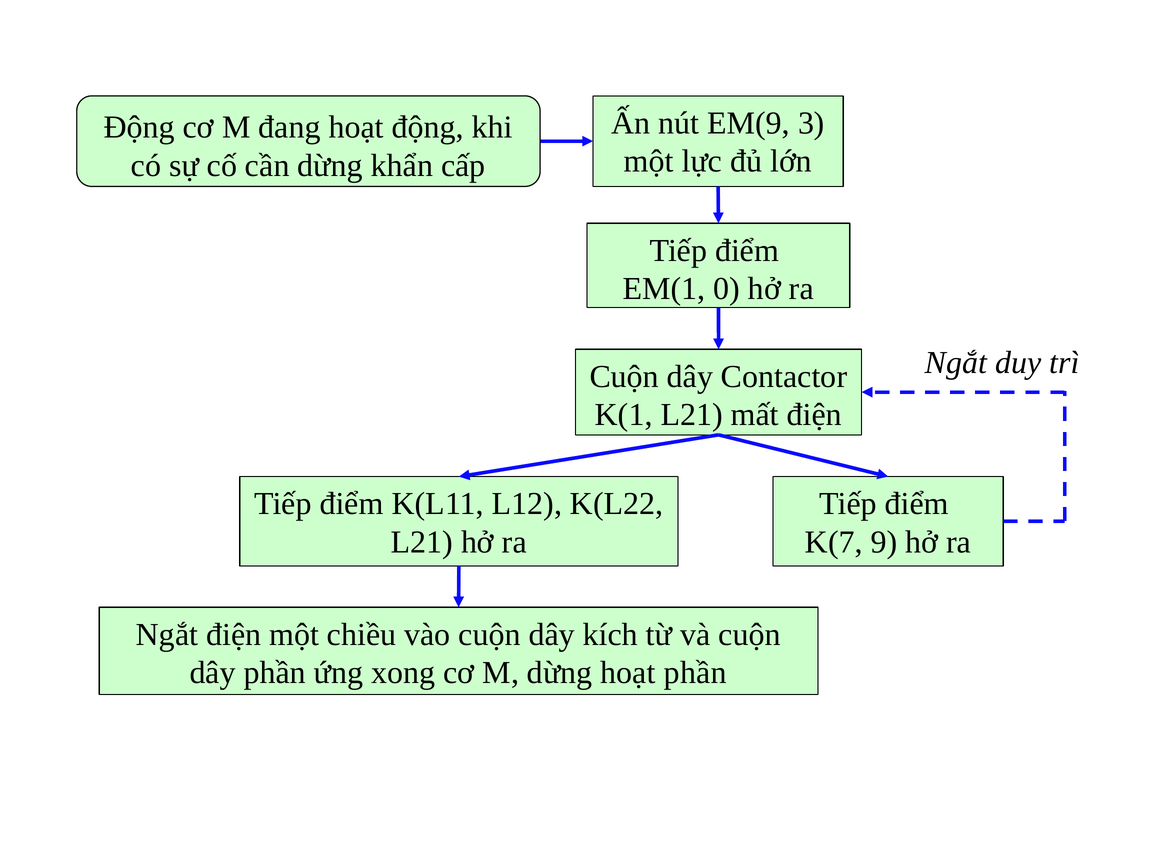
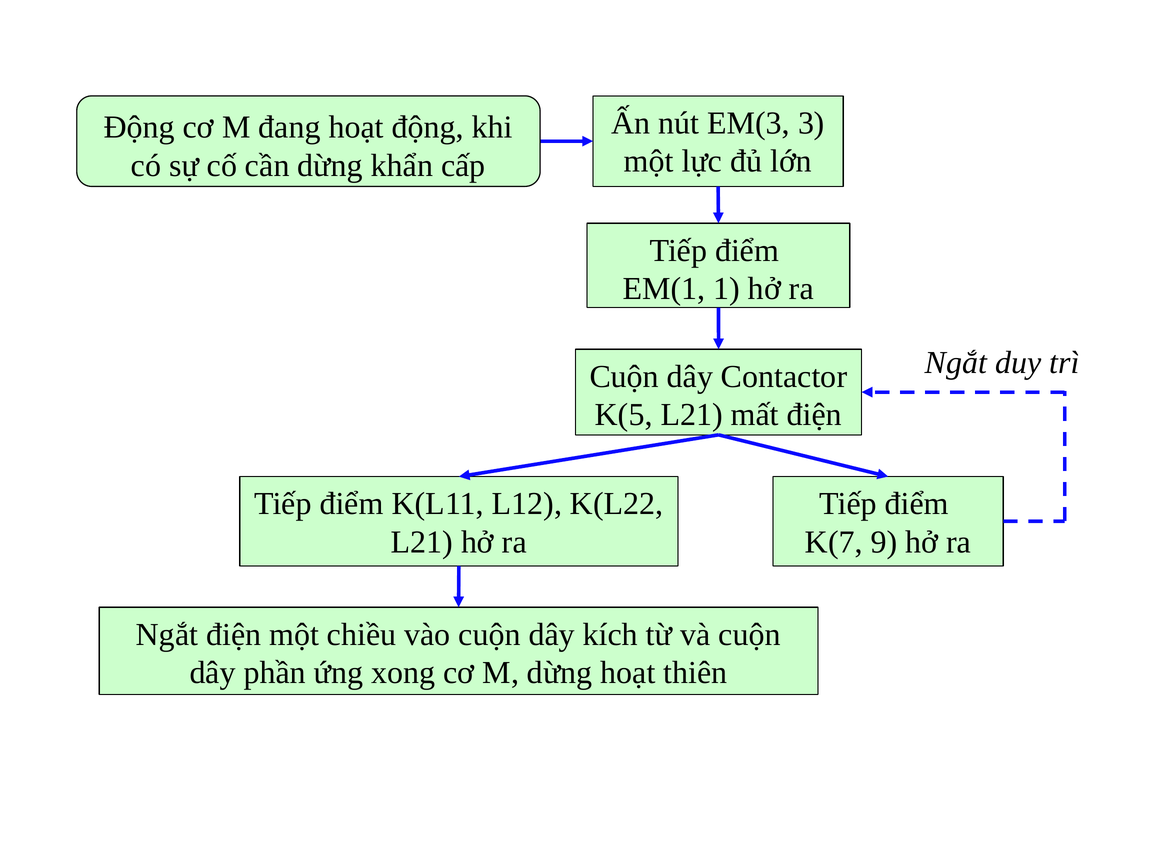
EM(9: EM(9 -> EM(3 (749, 123)
0: 0 -> 1 (727, 289)
K(1: K(1 -> K(5 (624, 415)
hoạt phần: phần -> thiên (695, 673)
